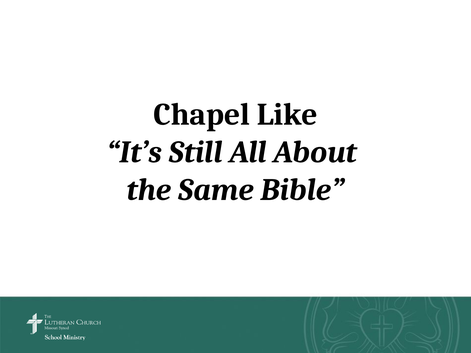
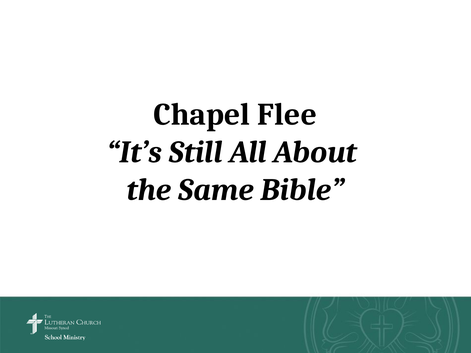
Like: Like -> Flee (287, 115)
